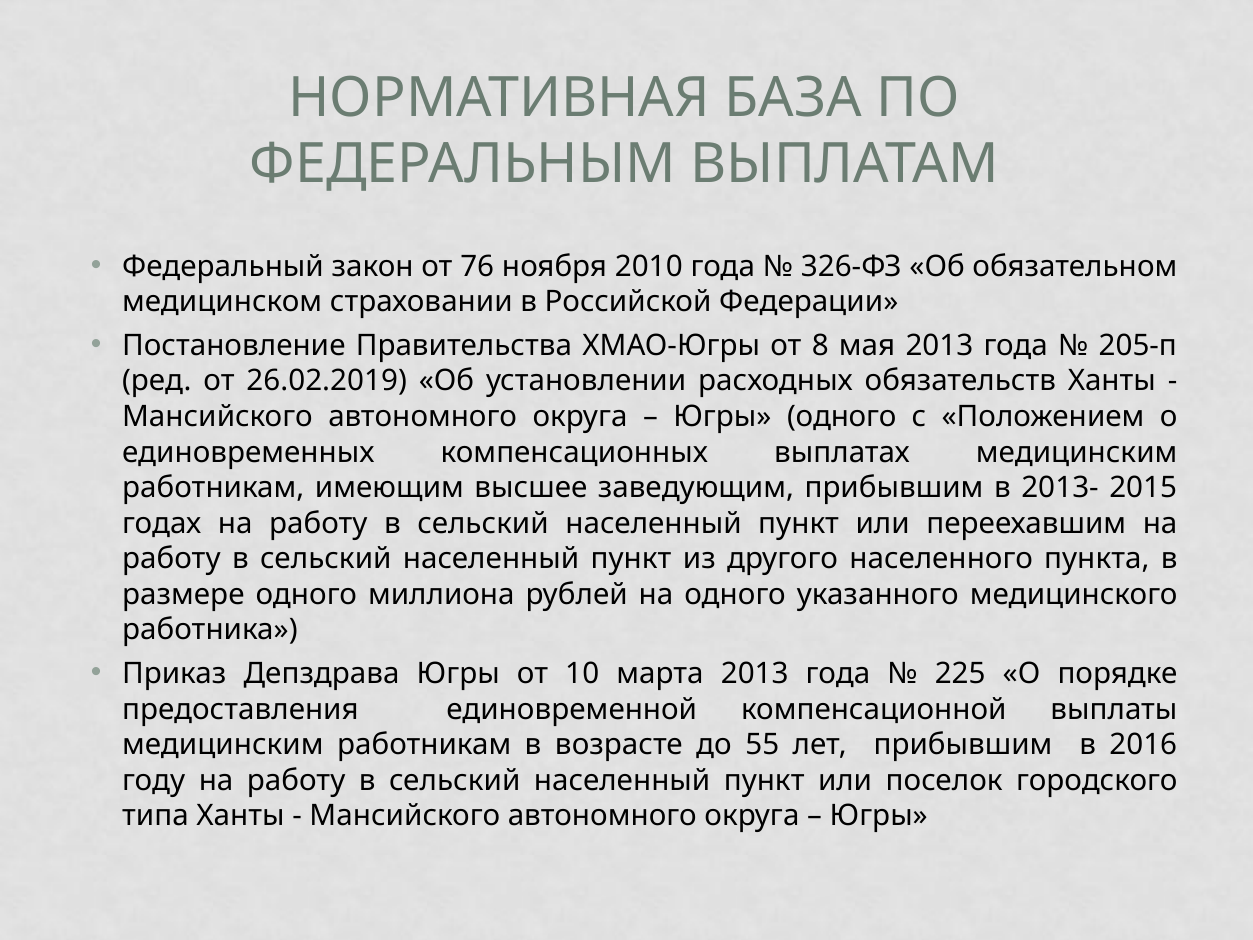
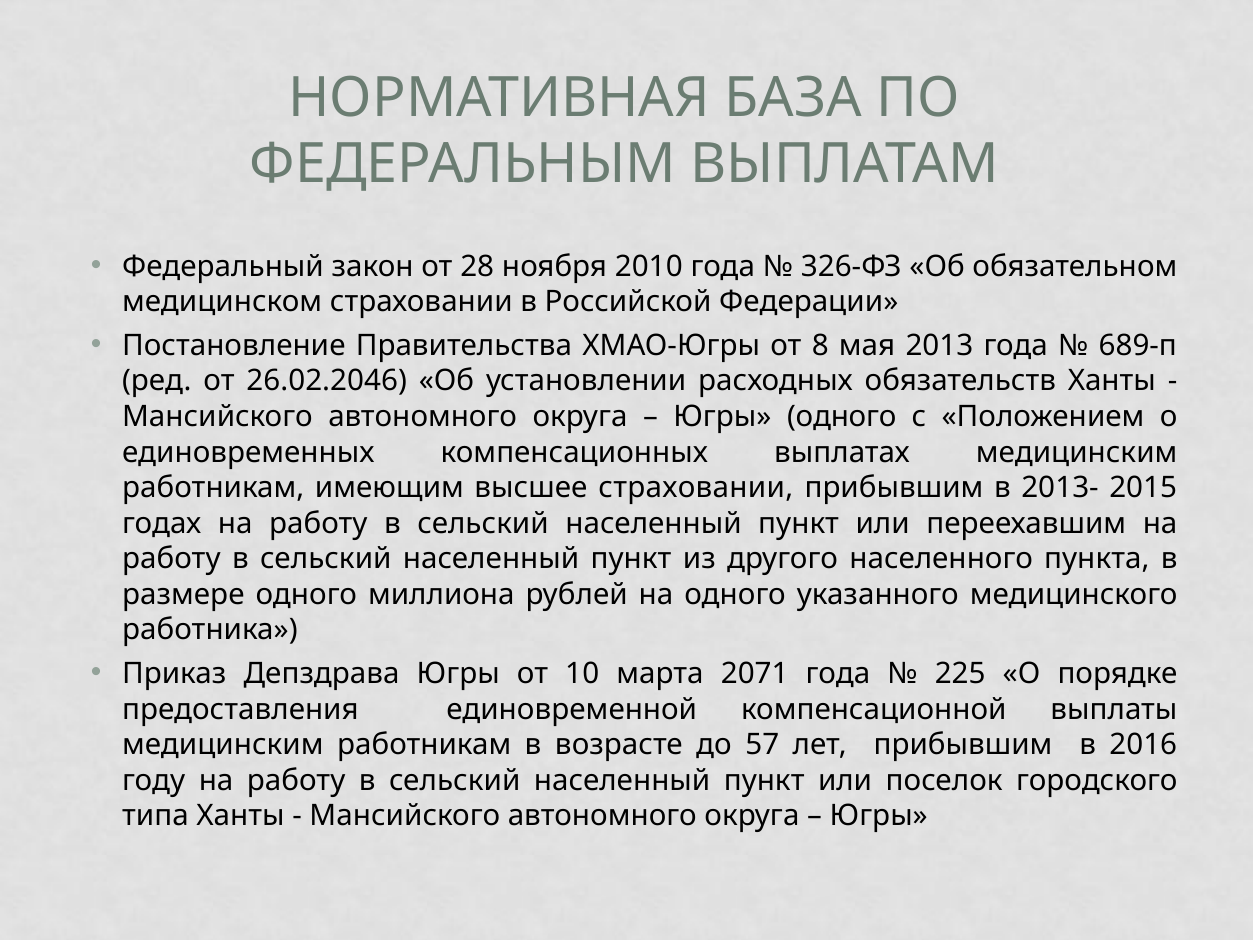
76: 76 -> 28 (477, 266)
205-п: 205-п -> 689-п (1138, 346)
26.02.2019: 26.02.2019 -> 26.02.2046 (327, 381)
высшее заведующим: заведующим -> страховании (696, 488)
марта 2013: 2013 -> 2071 (755, 674)
55: 55 -> 57 (762, 745)
